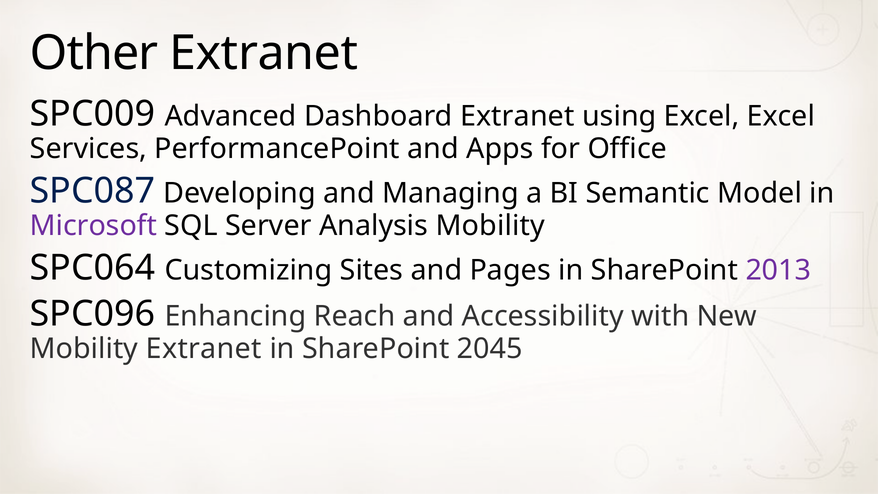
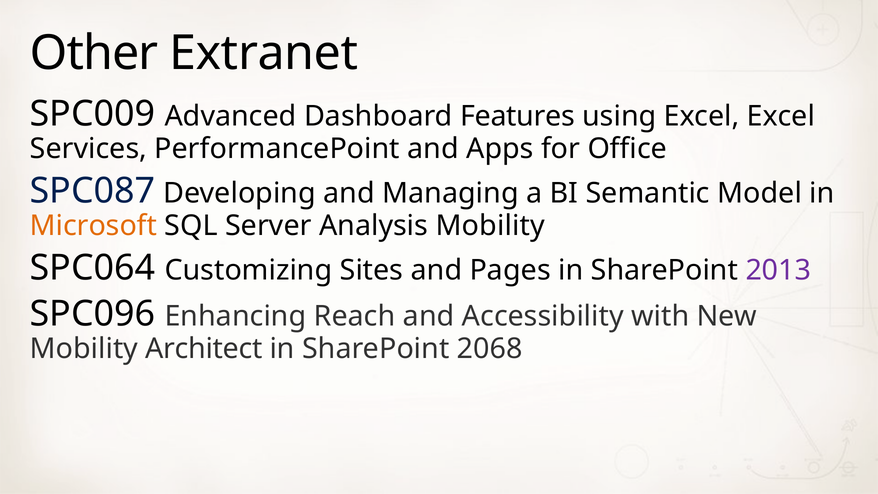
Dashboard Extranet: Extranet -> Features (518, 116)
Microsoft colour: purple -> orange (93, 226)
Mobility Extranet: Extranet -> Architect (204, 348)
2045: 2045 -> 2068 (490, 348)
